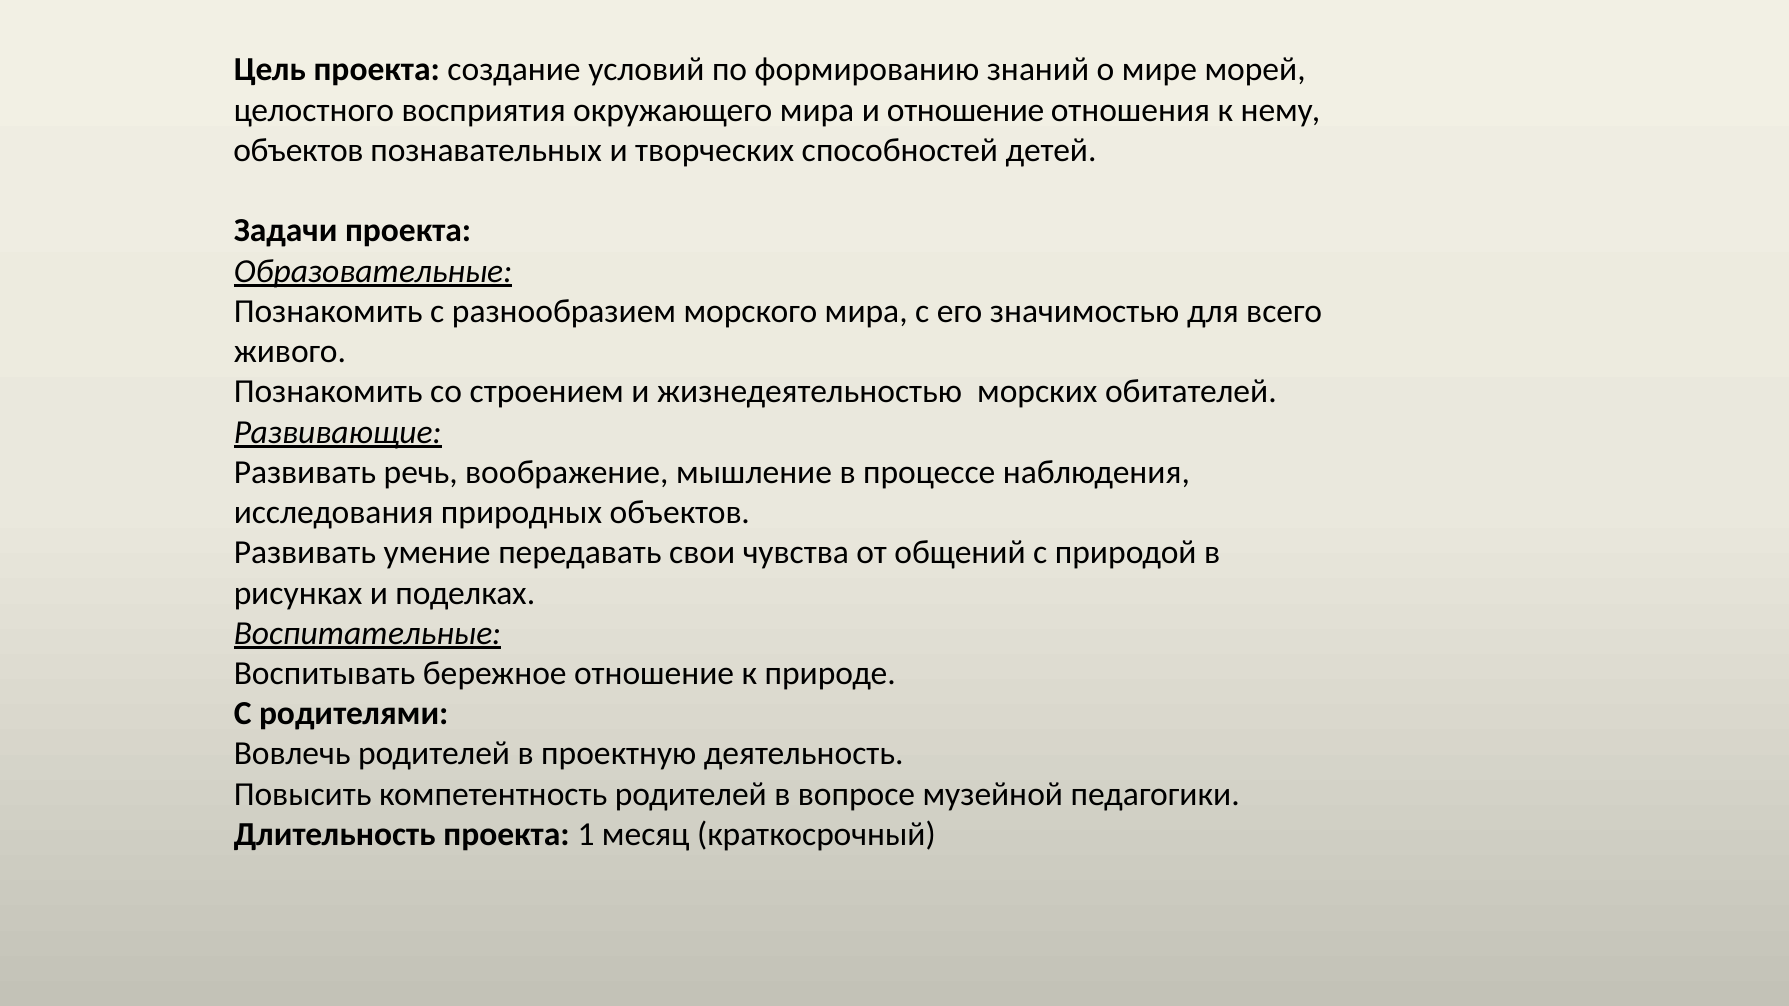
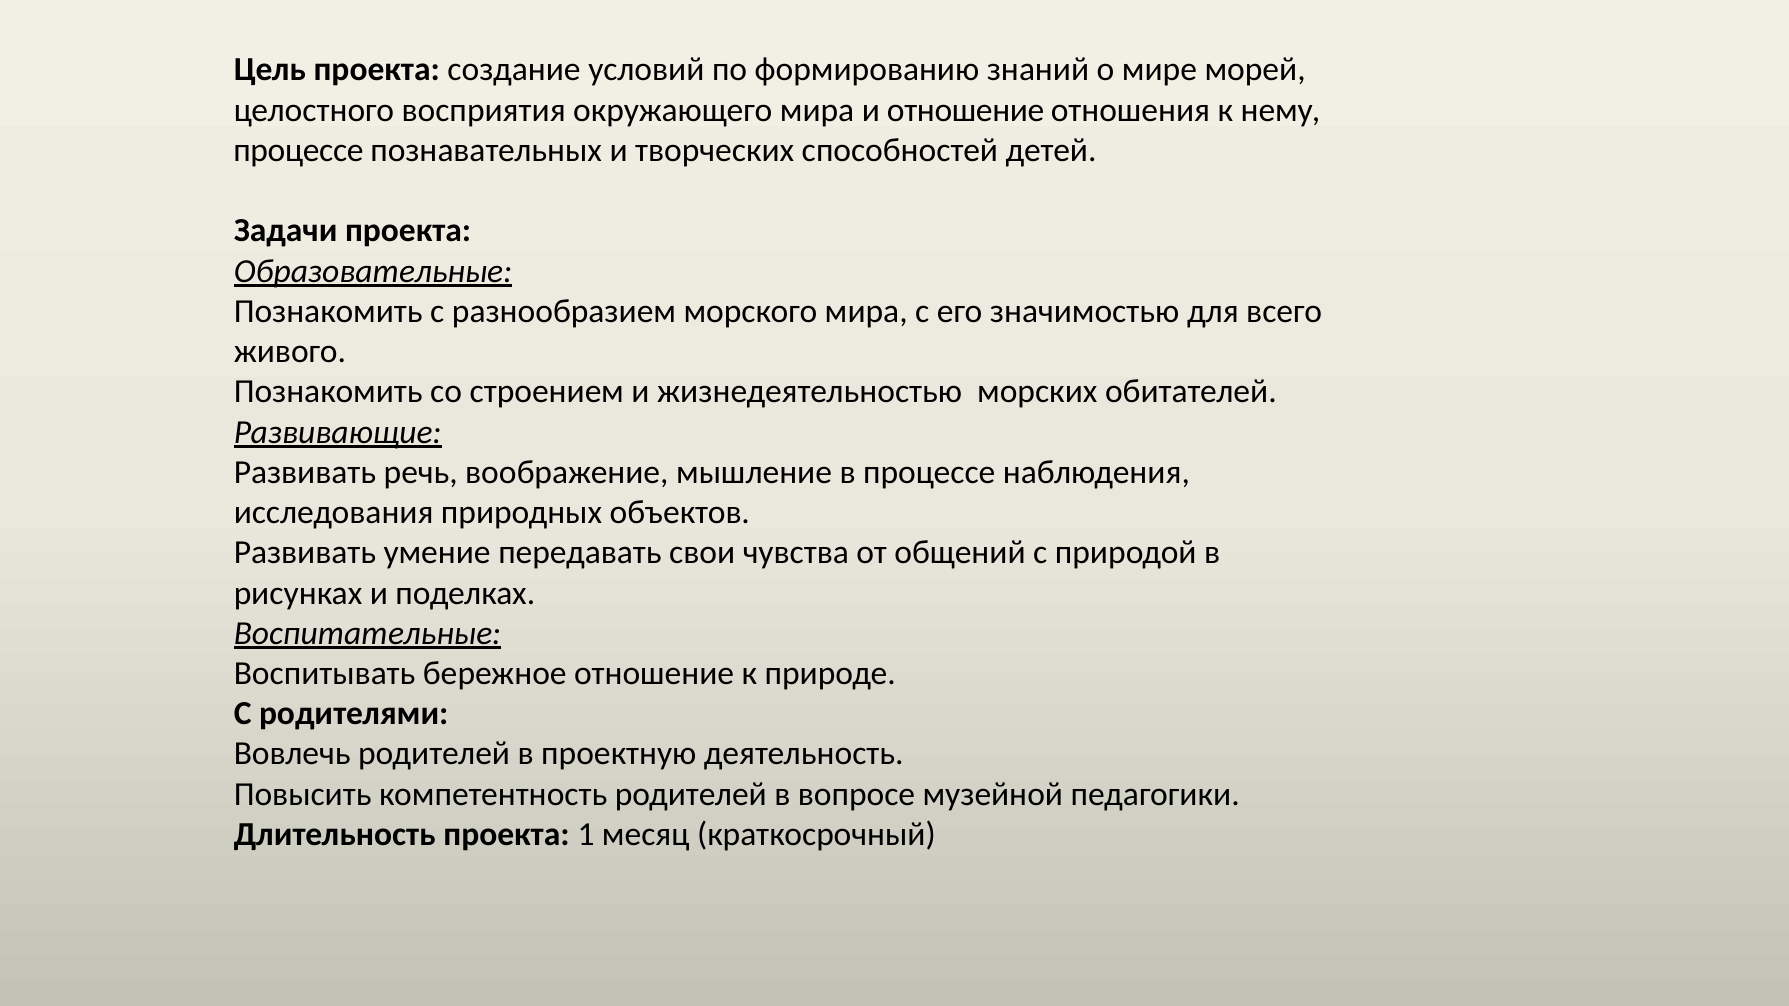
объектов: объектов -> процессе (298, 150)
